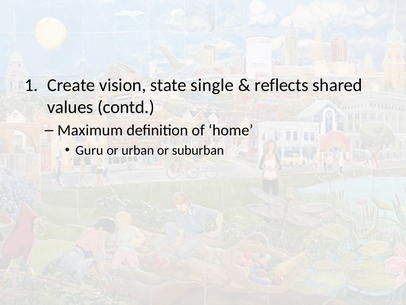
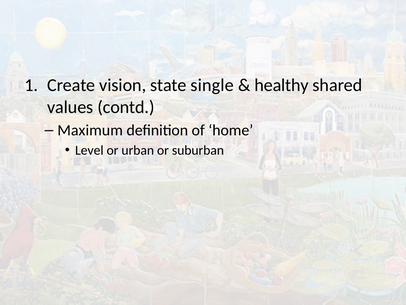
reflects: reflects -> healthy (282, 85)
Guru: Guru -> Level (89, 150)
